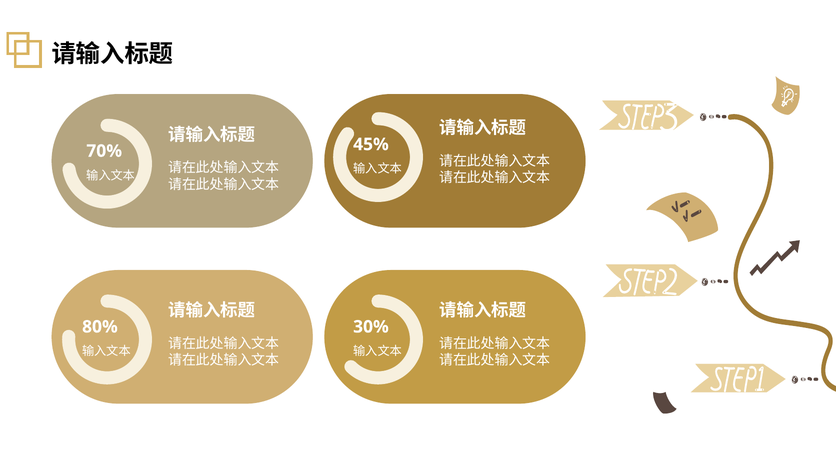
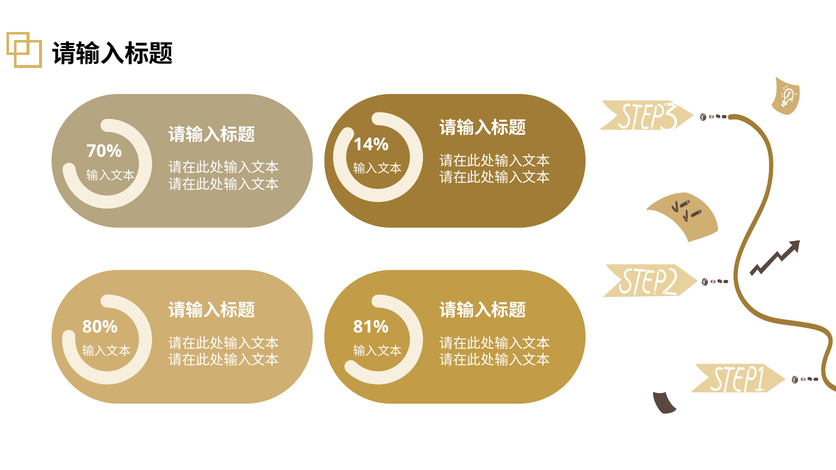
45%: 45% -> 14% (371, 145)
30%: 30% -> 81% (371, 327)
